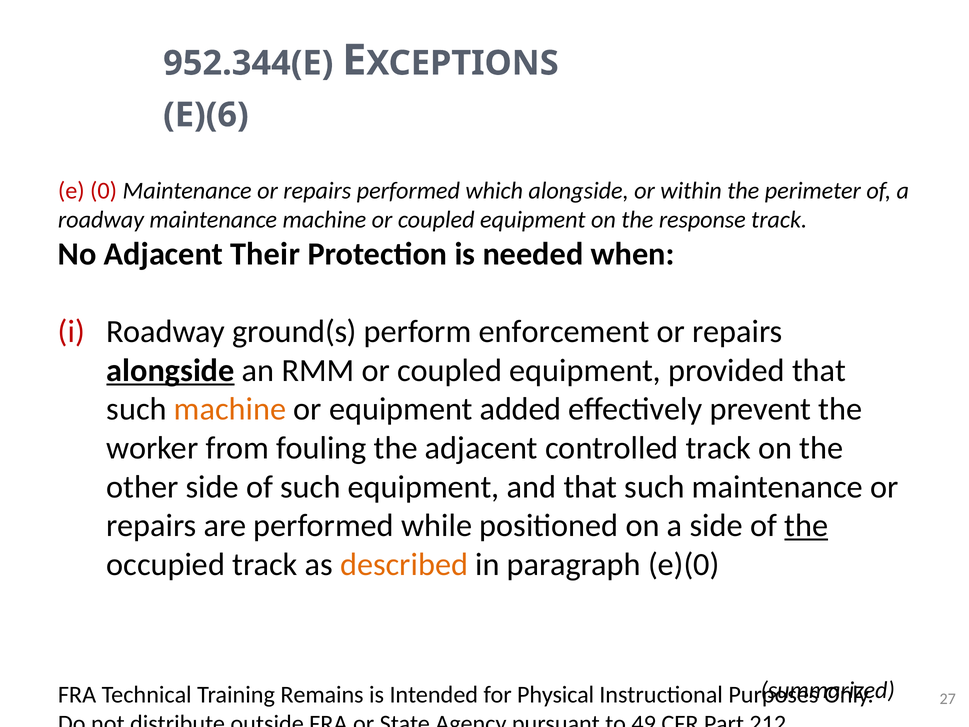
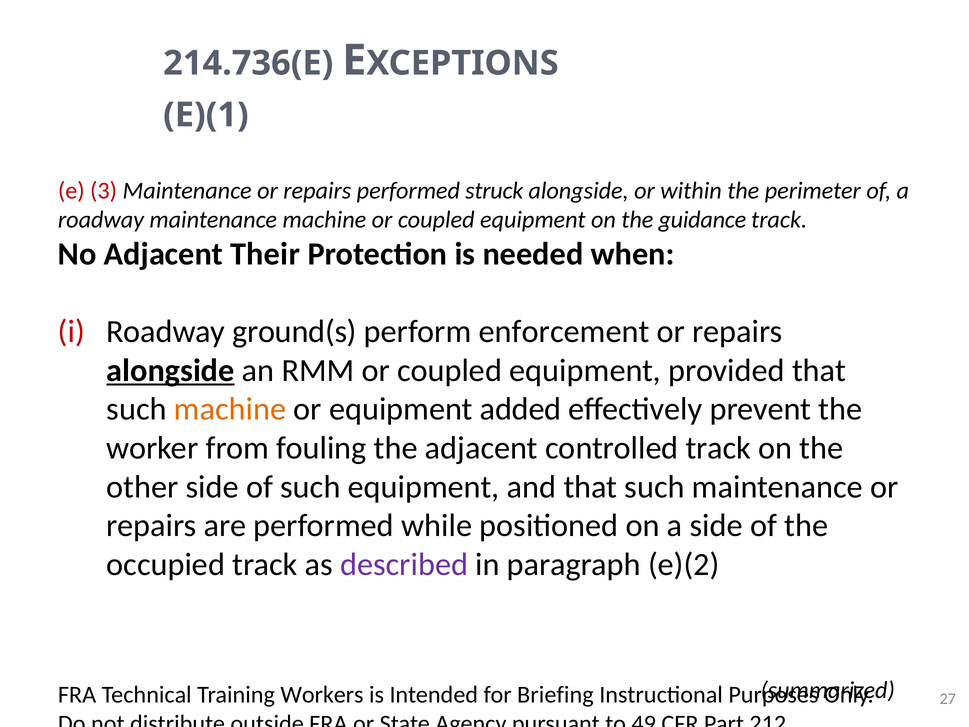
952.344(E: 952.344(E -> 214.736(E (248, 63)
E)(6: E)(6 -> E)(1 (206, 115)
0: 0 -> 3 (104, 191)
which: which -> struck (494, 191)
response: response -> guidance (702, 220)
the underline: present -> none (806, 525)
described colour: orange -> purple (404, 564)
e)(0: e)(0 -> e)(2 (684, 564)
Remains: Remains -> Workers (322, 695)
Physical: Physical -> Briefing (555, 695)
